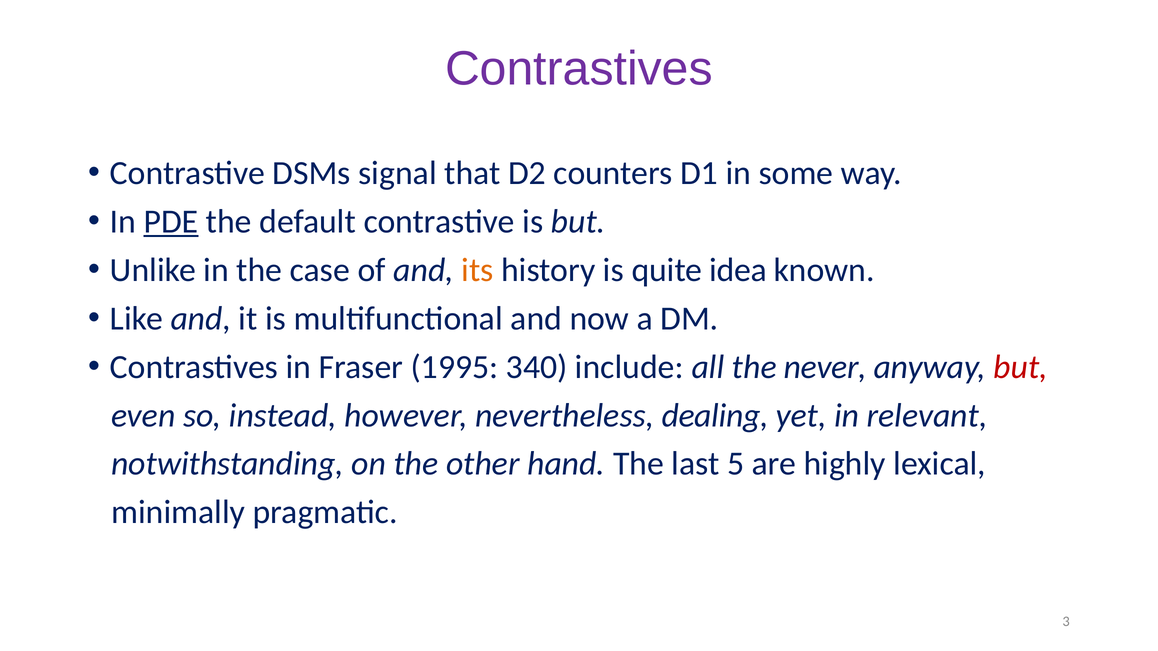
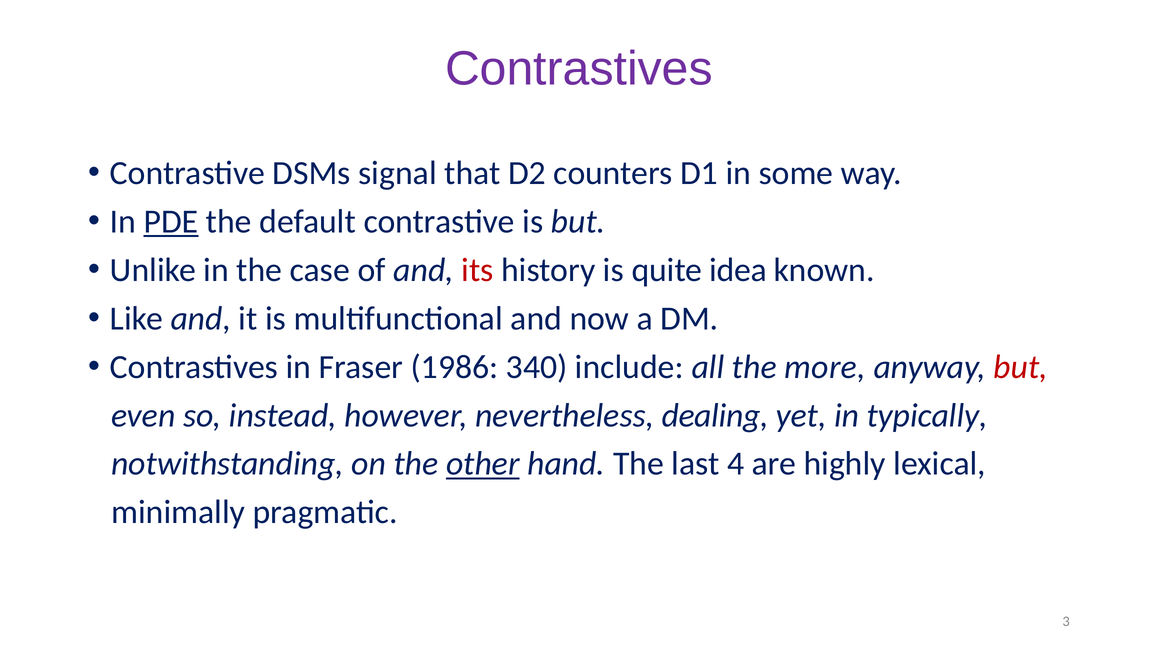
its colour: orange -> red (478, 270)
1995: 1995 -> 1986 (455, 367)
never: never -> more (825, 367)
relevant: relevant -> typically (927, 416)
other underline: none -> present (483, 464)
5: 5 -> 4 (736, 464)
